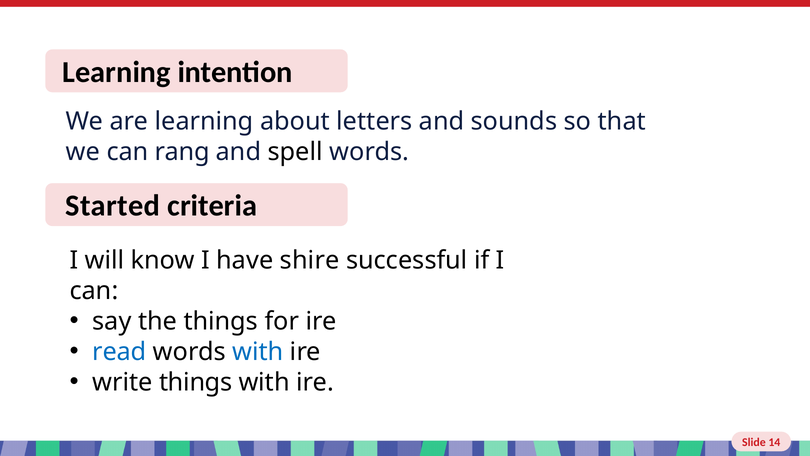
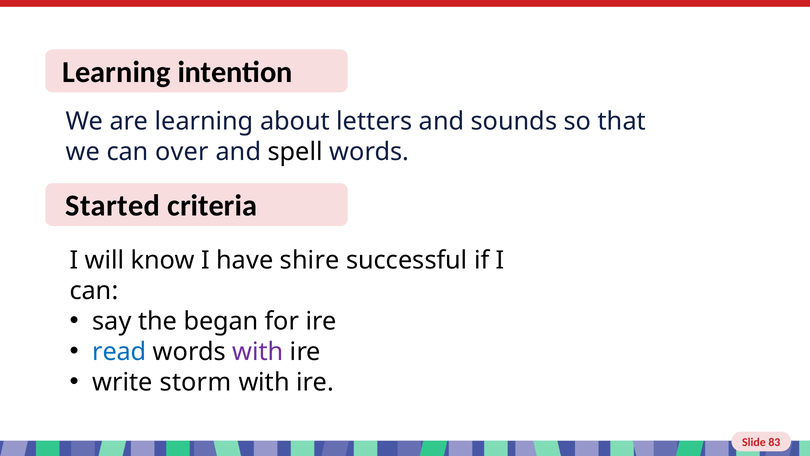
rang: rang -> over (182, 152)
the things: things -> began (221, 321)
with colour: blue -> purple (258, 351)
write things: things -> storm (195, 382)
14: 14 -> 83 (774, 442)
